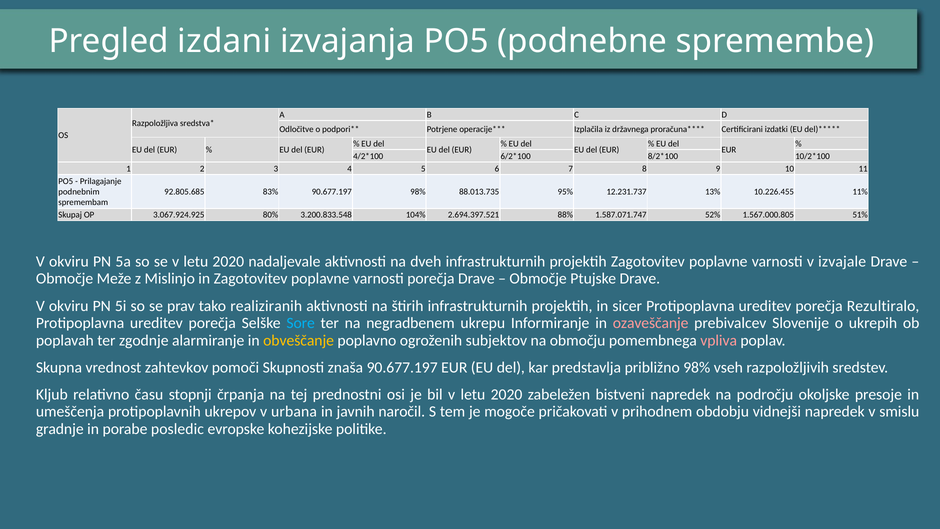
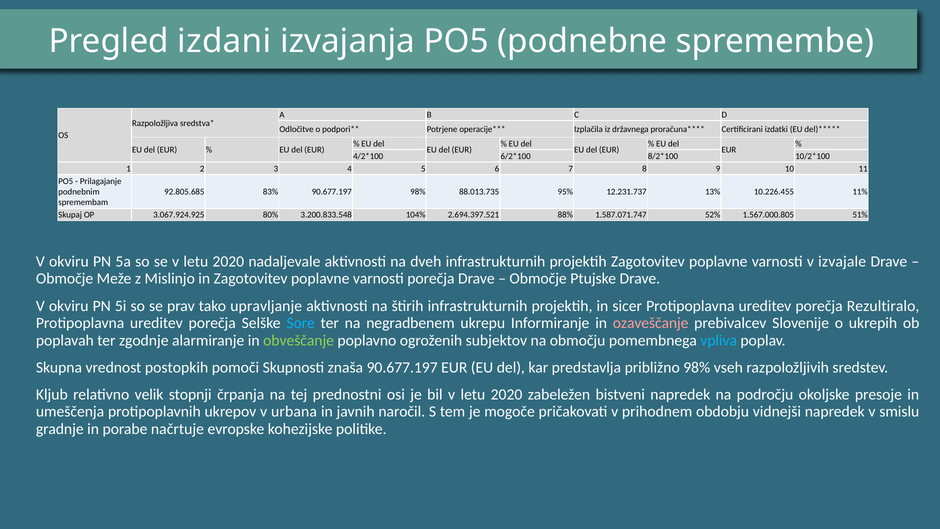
realiziranih: realiziranih -> upravljanje (266, 306)
obveščanje colour: yellow -> light green (299, 340)
vpliva colour: pink -> light blue (719, 340)
zahtevkov: zahtevkov -> postopkih (177, 367)
času: času -> velik (149, 394)
posledic: posledic -> načrtuje (177, 429)
